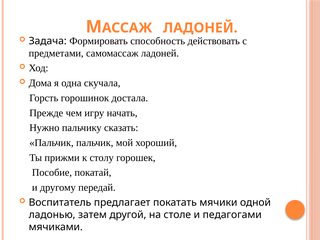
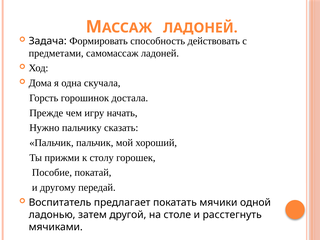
педагогами: педагогами -> расстегнуть (232, 215)
